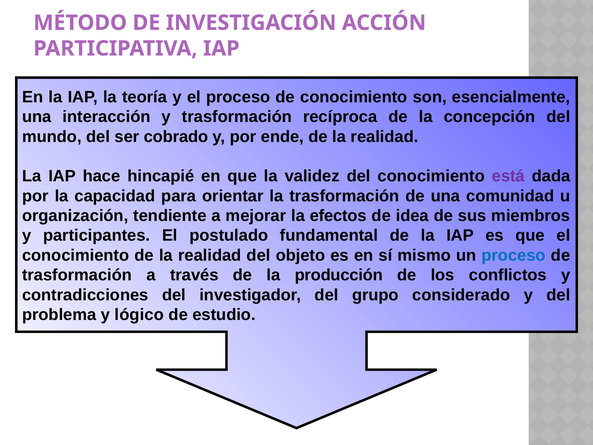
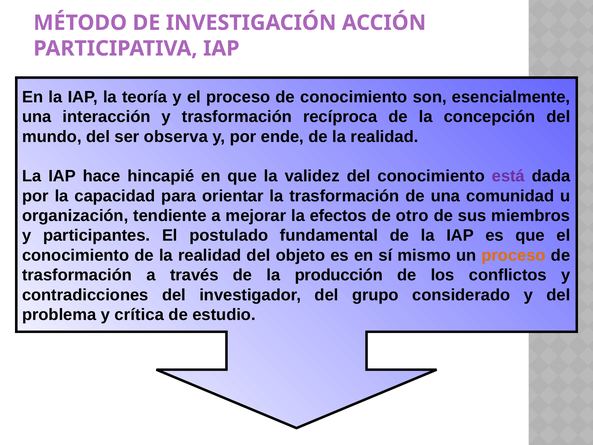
cobrado: cobrado -> observa (176, 137)
idea: idea -> otro (412, 216)
proceso colour: blue -> orange (514, 255)
lógico: lógico -> crítica (139, 315)
